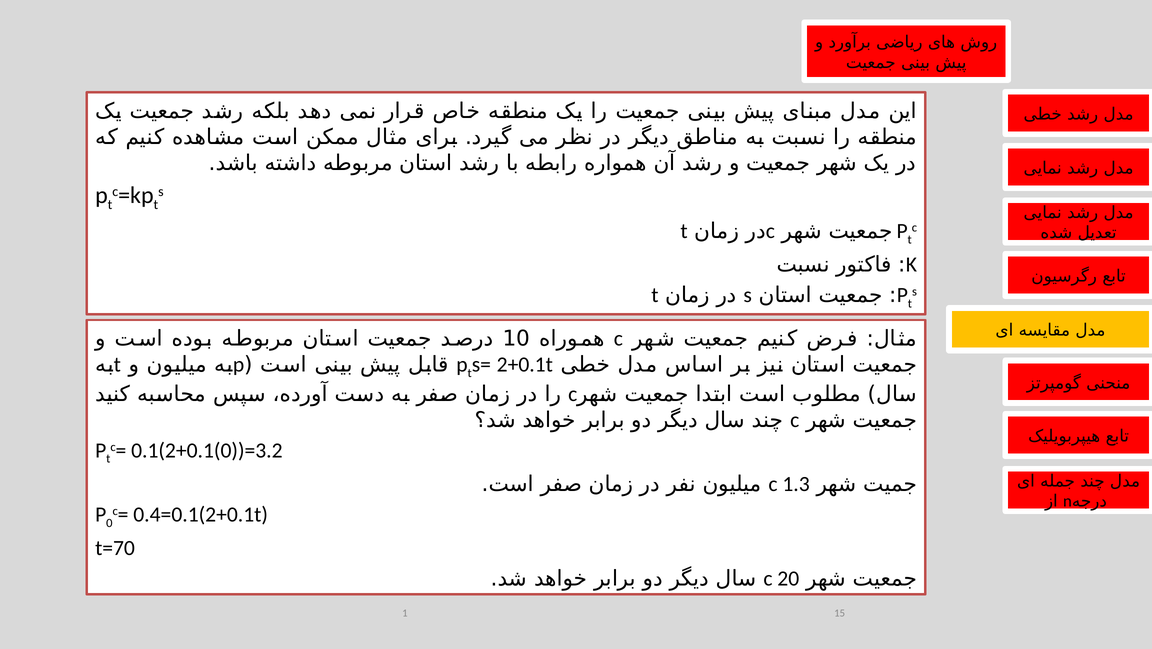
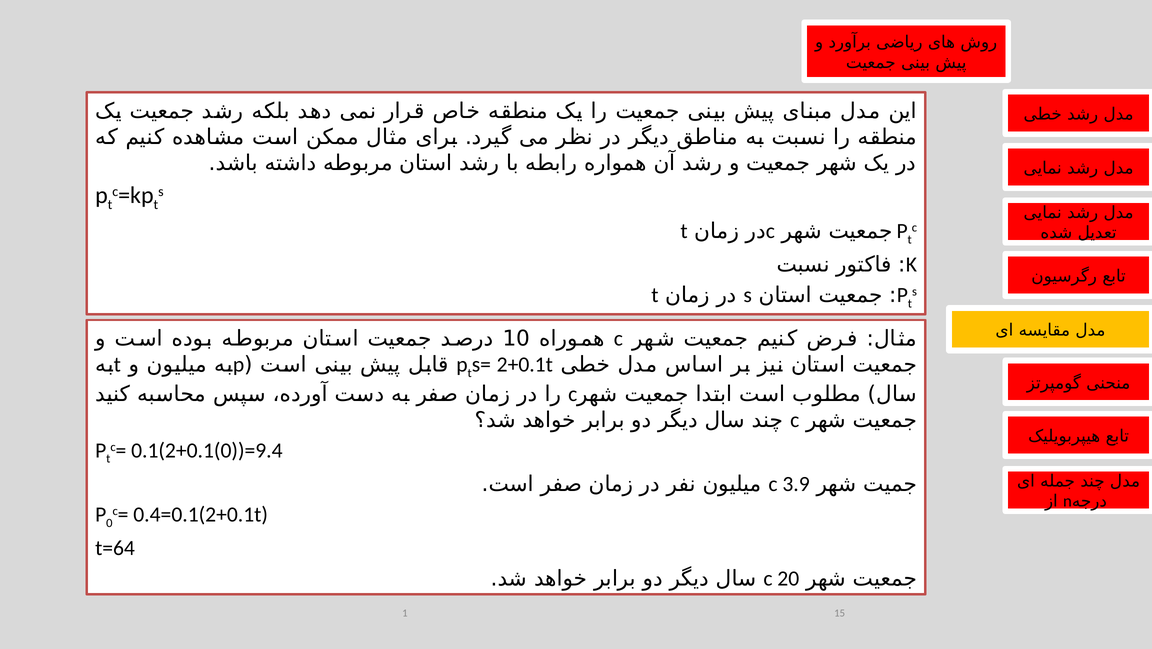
0.1(2+0.1(0))=3.2: 0.1(2+0.1(0))=3.2 -> 0.1(2+0.1(0))=9.4 (207, 450)
1.3: 1.3 -> 3.9 (796, 484)
t=70: t=70 -> t=64 (115, 548)
